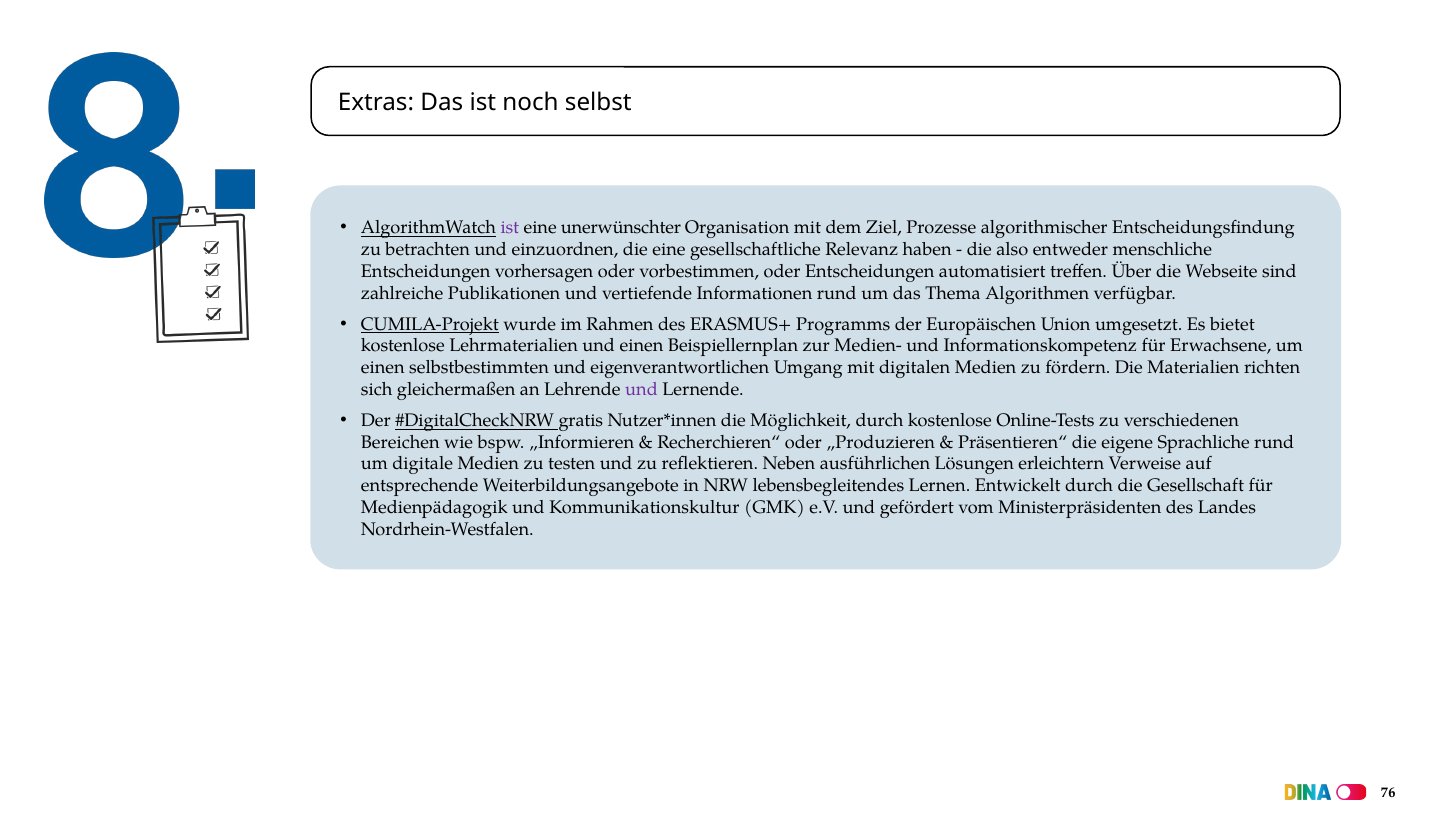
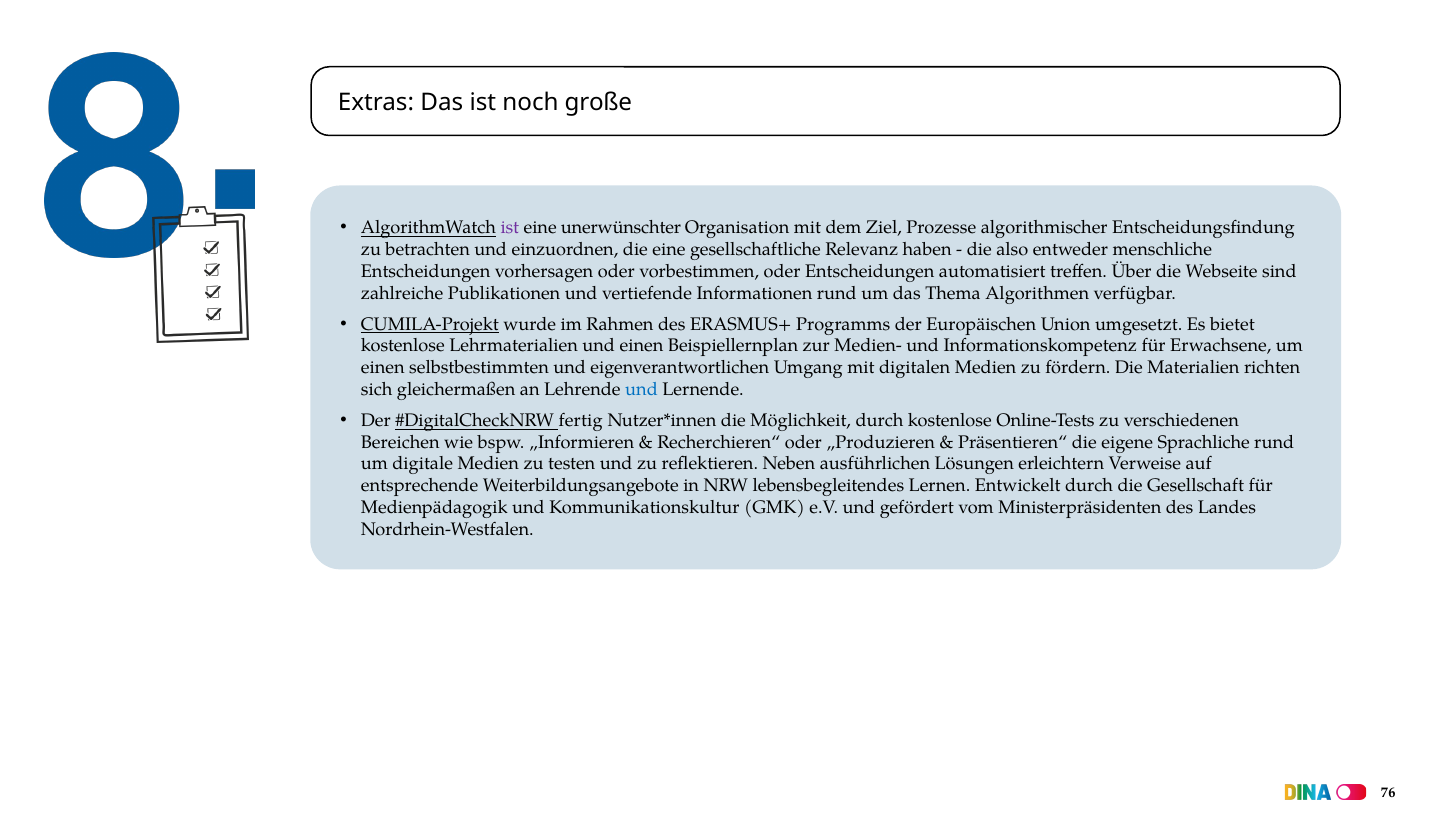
selbst: selbst -> große (598, 103)
und colour: purple -> blue (642, 390)
gratis: gratis -> fertig (581, 420)
